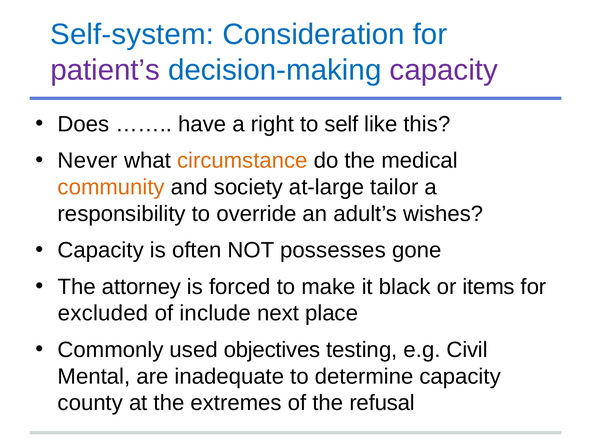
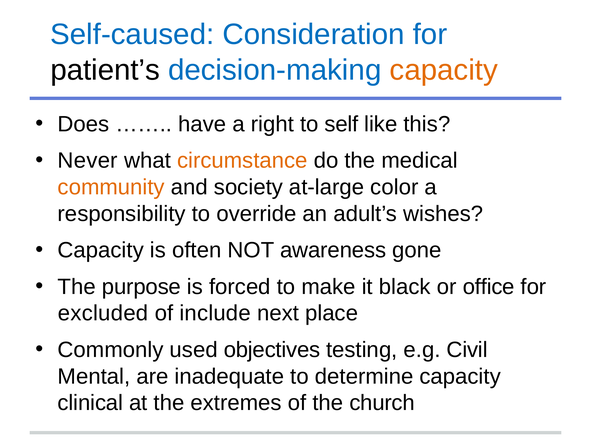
Self-system: Self-system -> Self-caused (132, 35)
patient’s colour: purple -> black (105, 70)
capacity colour: purple -> orange (444, 70)
tailor: tailor -> color (394, 187)
possesses: possesses -> awareness (333, 250)
attorney: attorney -> purpose (141, 287)
items: items -> office (489, 287)
county: county -> clinical (90, 403)
refusal: refusal -> church (382, 403)
